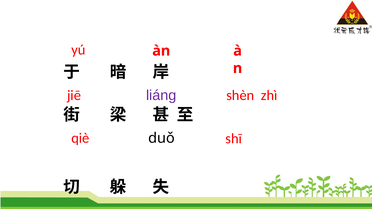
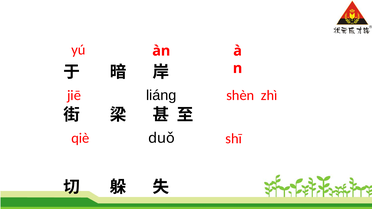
liáng colour: purple -> black (161, 95)
